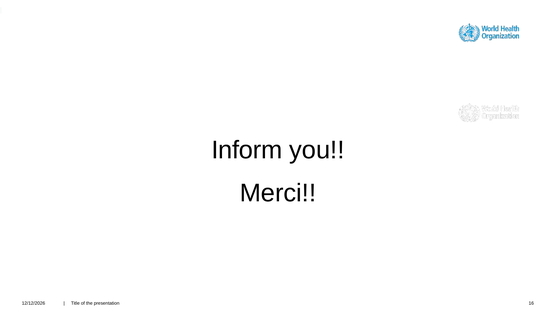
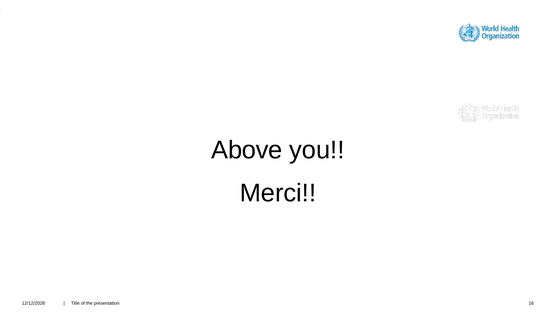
Inform: Inform -> Above (247, 150)
